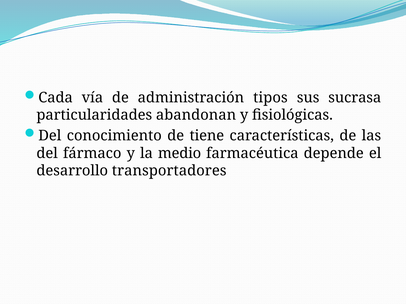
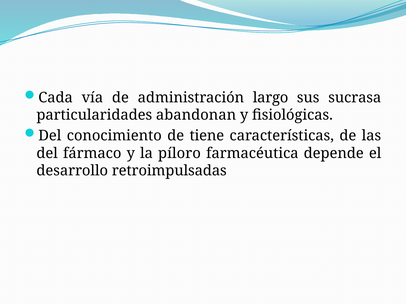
tipos: tipos -> largo (271, 98)
medio: medio -> píloro (179, 153)
transportadores: transportadores -> retroimpulsadas (169, 171)
